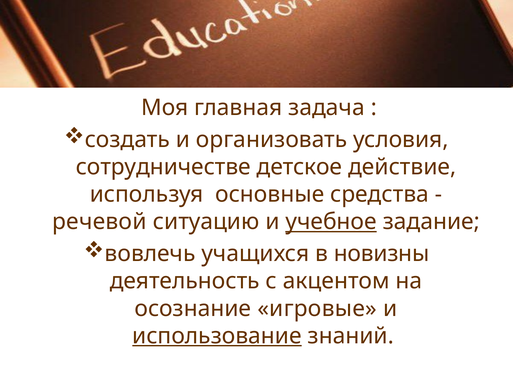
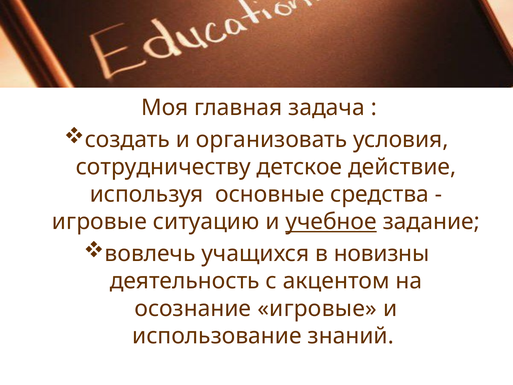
сотрудничестве: сотрудничестве -> сотрудничеству (163, 167)
речевой: речевой -> игровые (99, 222)
использование underline: present -> none (217, 336)
